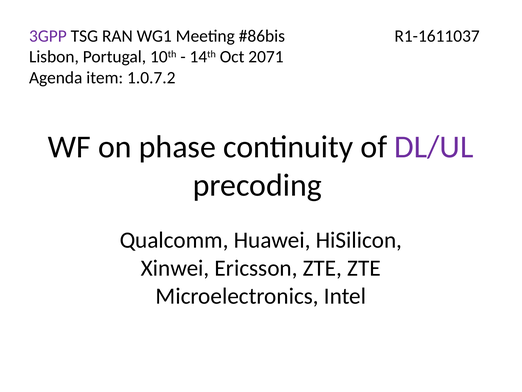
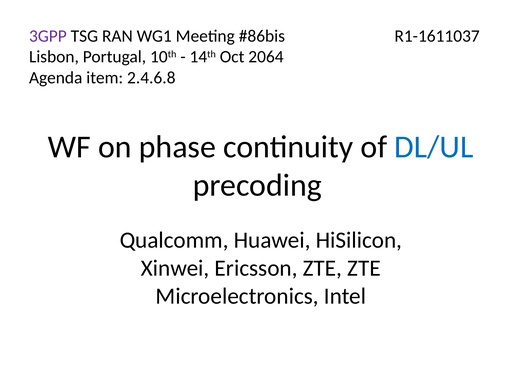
2071: 2071 -> 2064 (266, 57)
1.0.7.2: 1.0.7.2 -> 2.4.6.8 (151, 78)
DL/UL colour: purple -> blue (434, 147)
